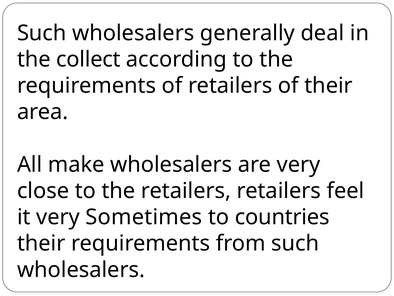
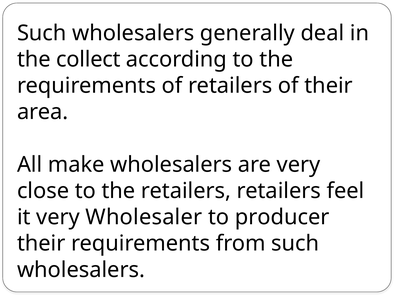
Sometimes: Sometimes -> Wholesaler (144, 217)
countries: countries -> producer (282, 217)
